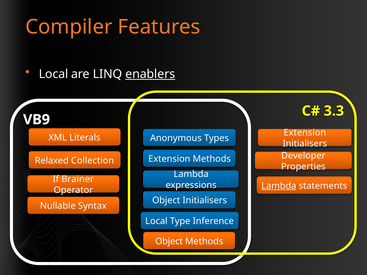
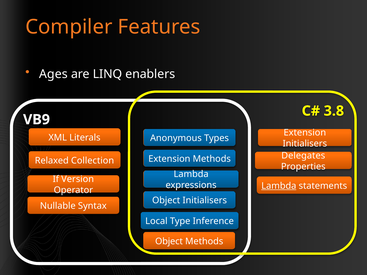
Local: Local -> Ages (53, 74)
enablers underline: present -> none (150, 74)
3.3: 3.3 -> 3.8 (334, 111)
Developer: Developer -> Delegates (303, 156)
Brainer: Brainer -> Version (78, 179)
